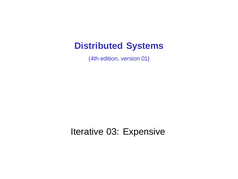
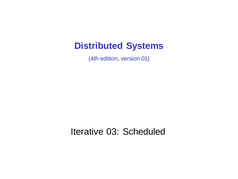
Expensive: Expensive -> Scheduled (144, 131)
